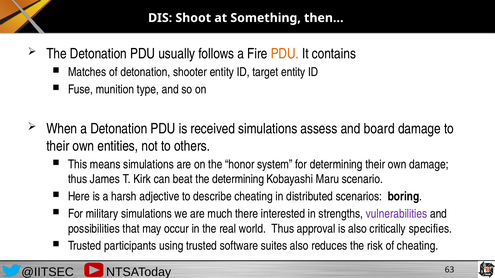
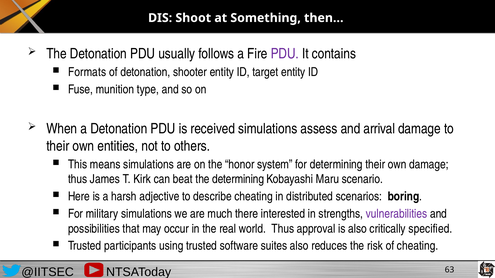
PDU colour: orange -> purple (285, 54)
Matches: Matches -> Formats (87, 72)
board: board -> arrival (379, 129)
specifies: specifies -> specified (430, 229)
